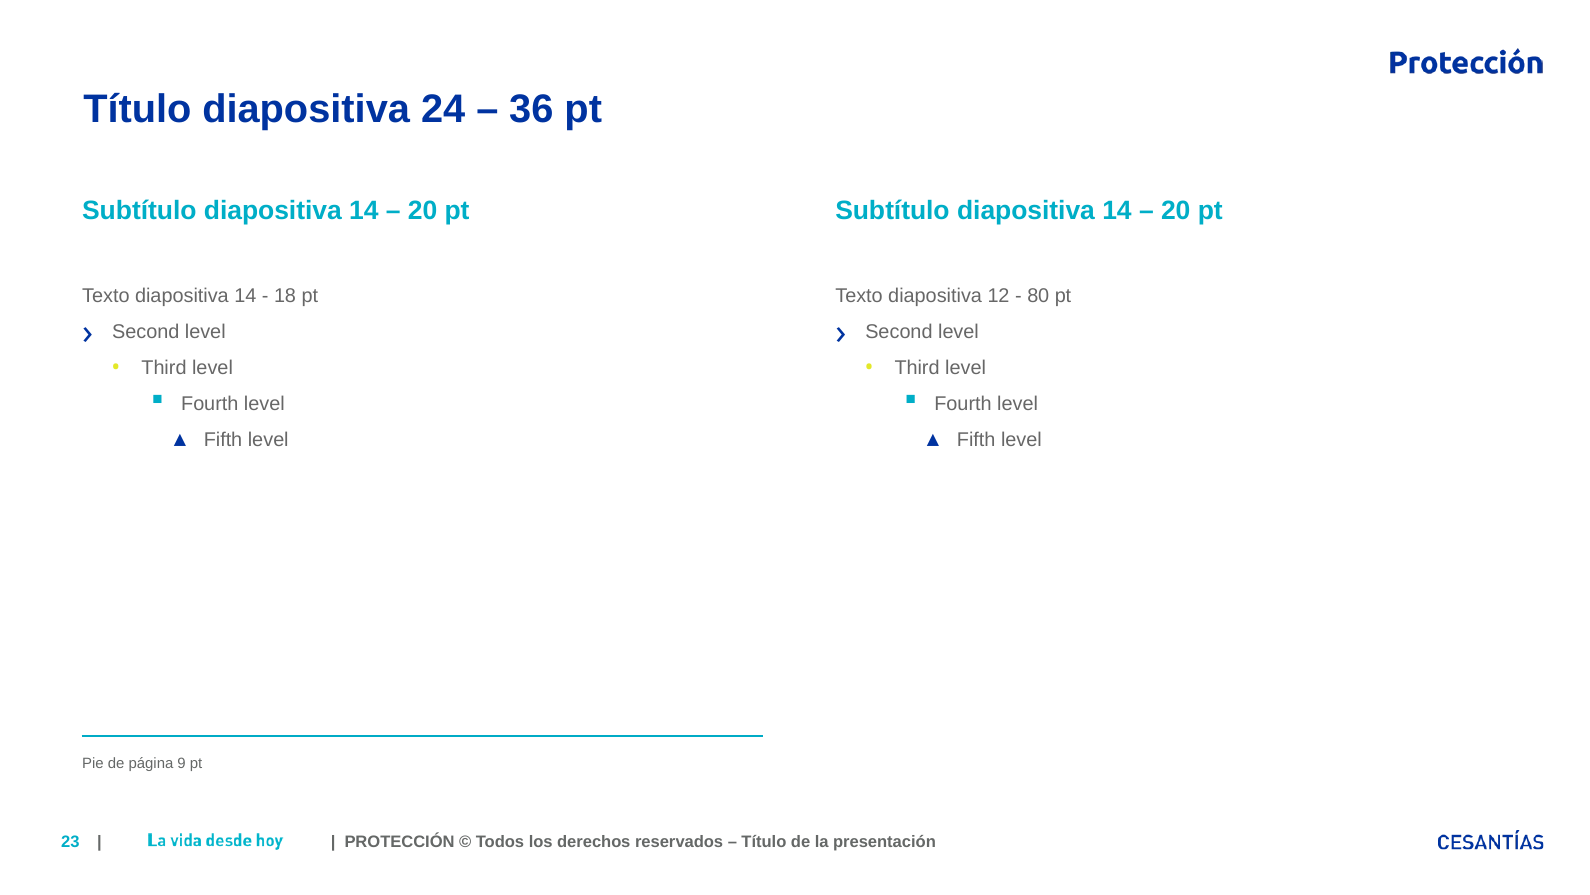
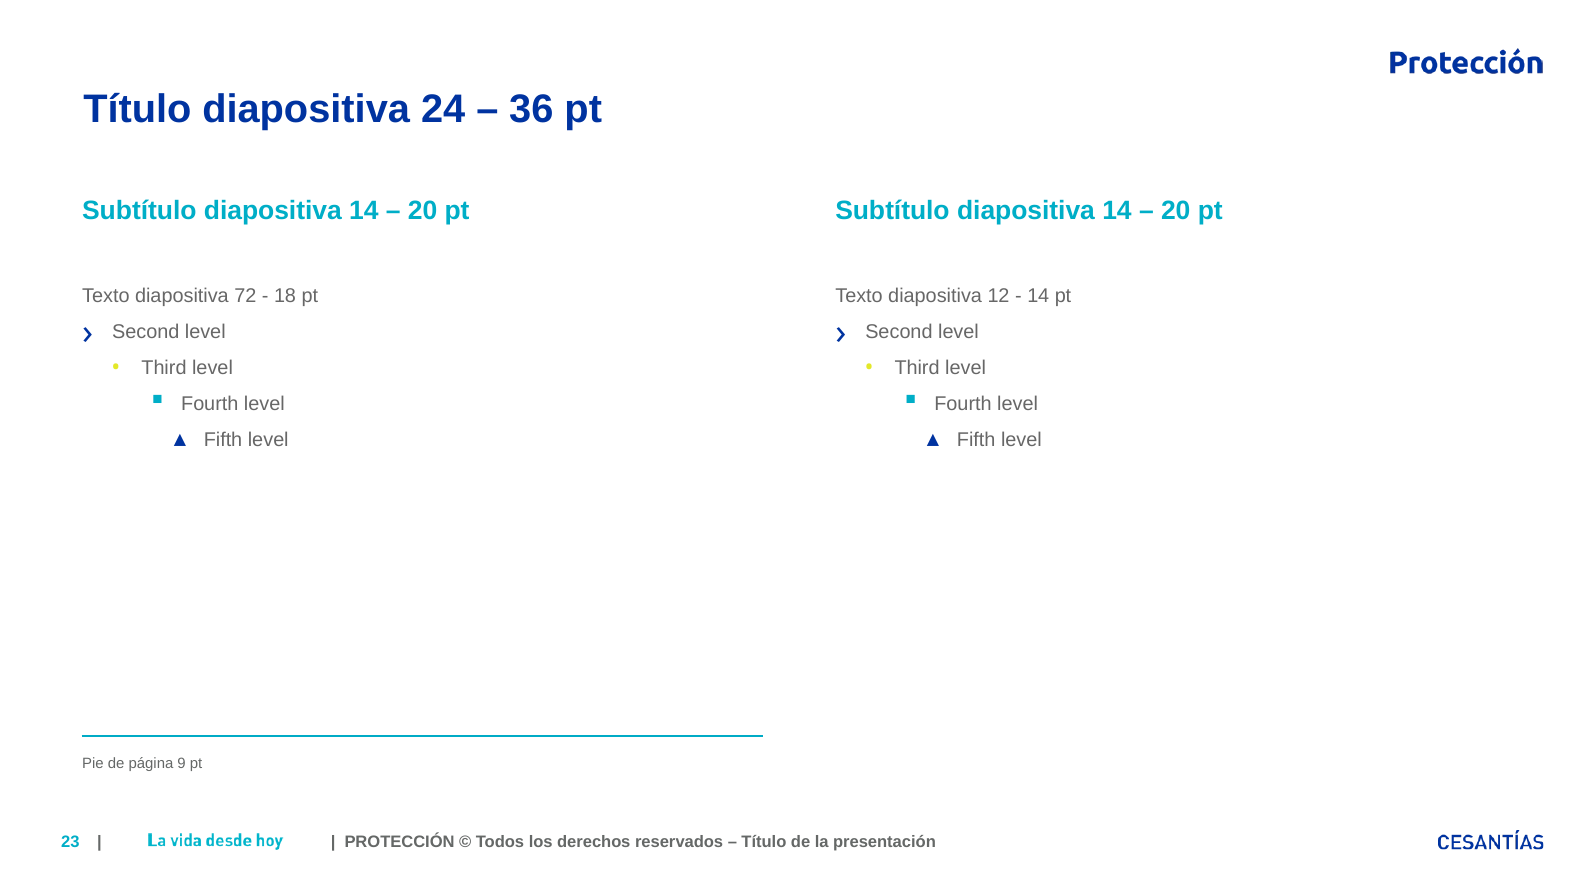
Texto diapositiva 14: 14 -> 72 (245, 296)
80: 80 -> 14 (1038, 296)
